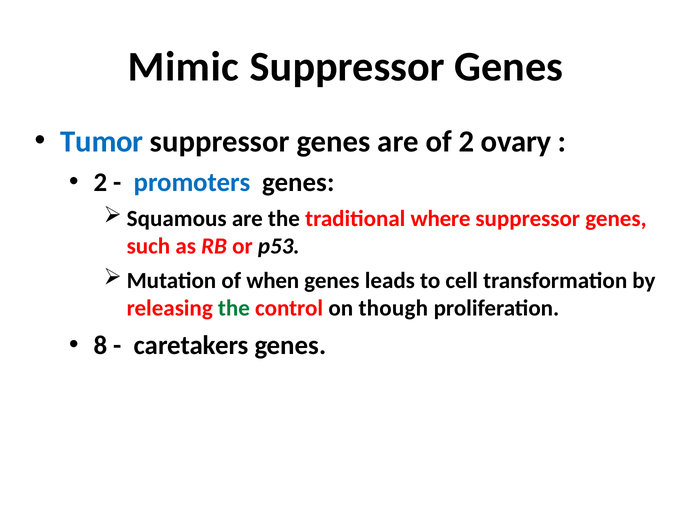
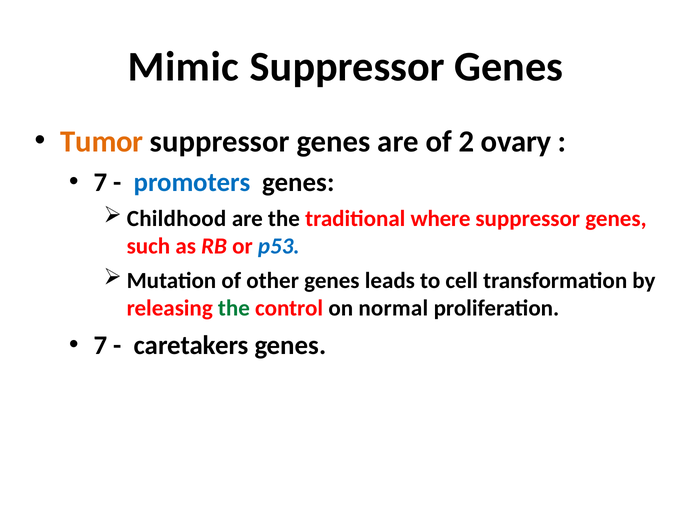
Tumor colour: blue -> orange (102, 142)
2: 2 -> 7 (101, 182)
Squamous: Squamous -> Childhood (177, 219)
p53 colour: black -> blue (279, 247)
when: when -> other (273, 281)
though: though -> normal (393, 309)
8: 8 -> 7 (101, 345)
